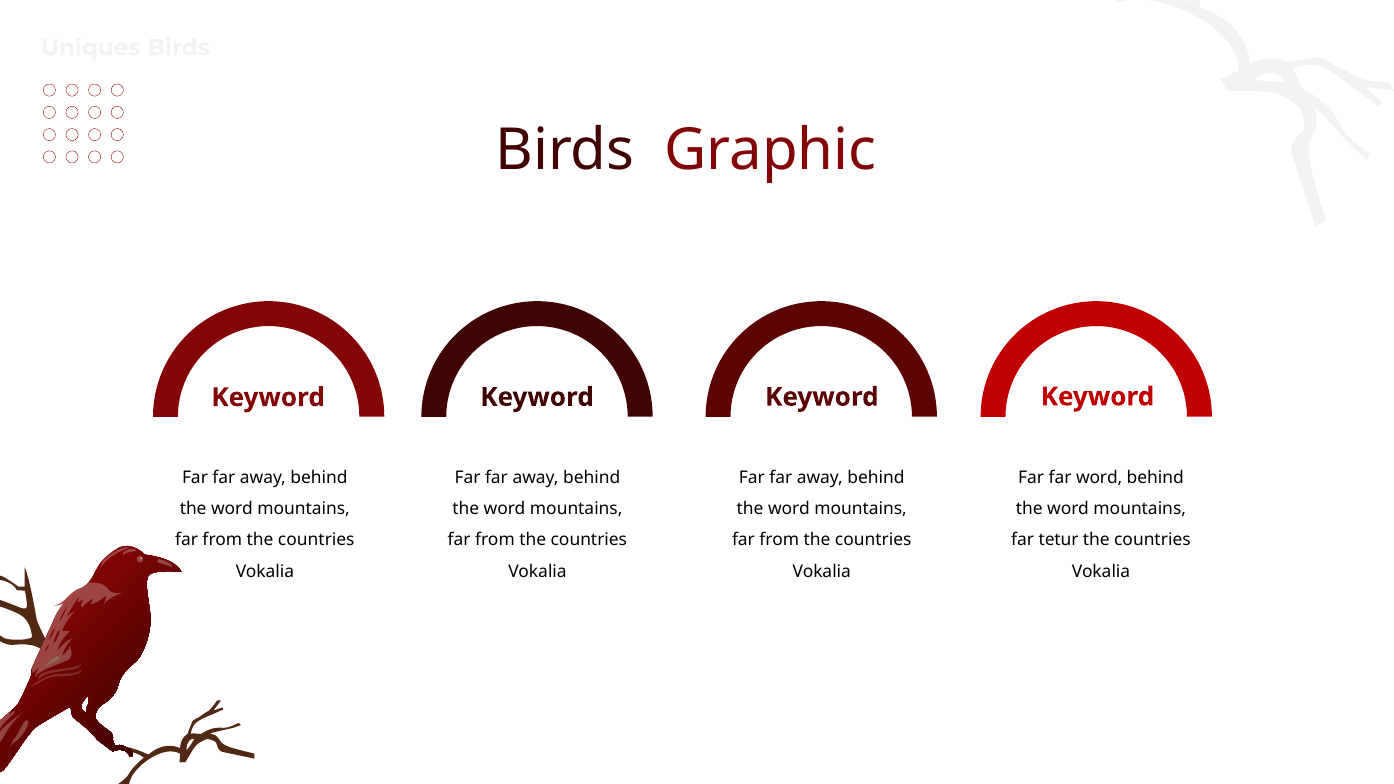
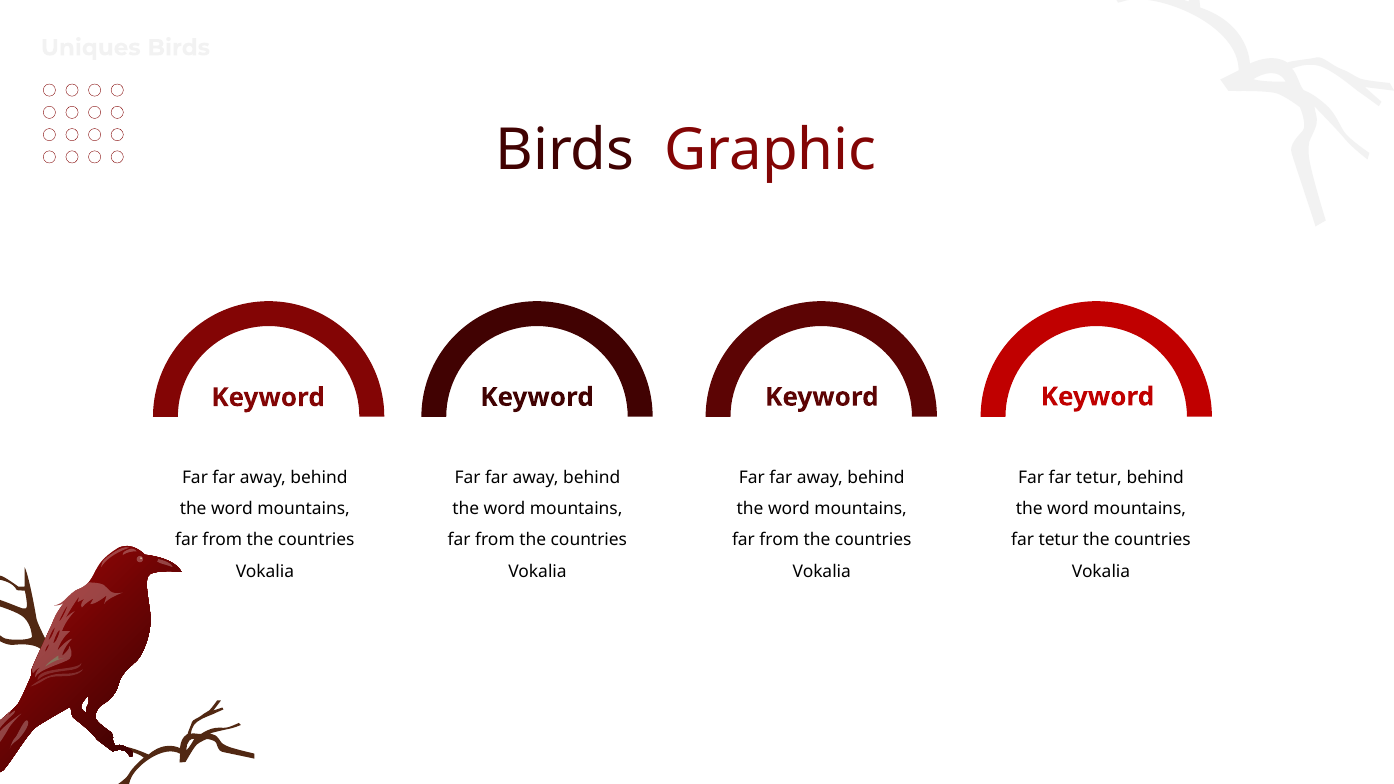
Far far word: word -> tetur (1099, 477)
